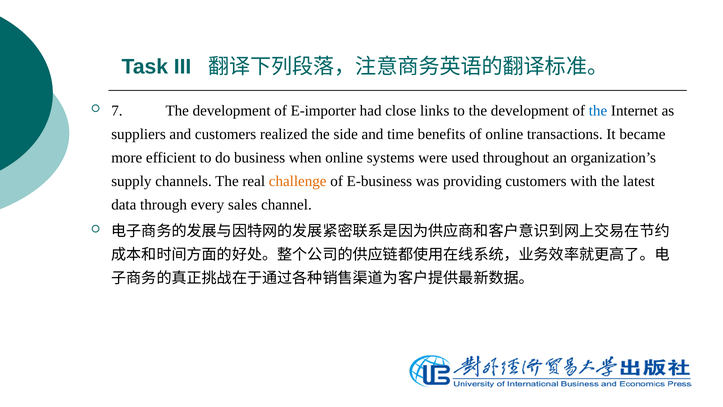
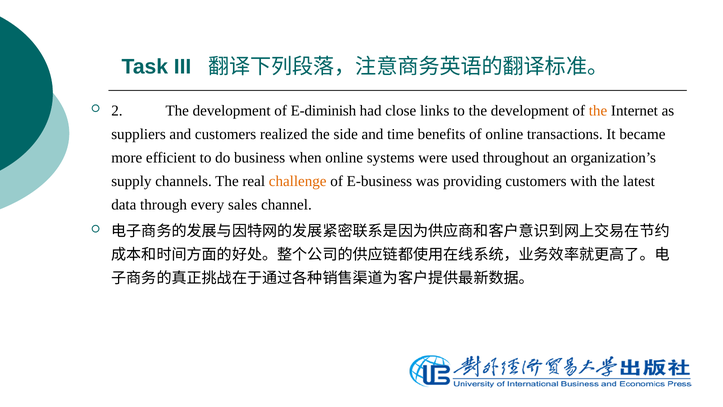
7: 7 -> 2 (117, 111)
E-importer: E-importer -> E-diminish (323, 111)
the colour: blue -> orange (598, 111)
